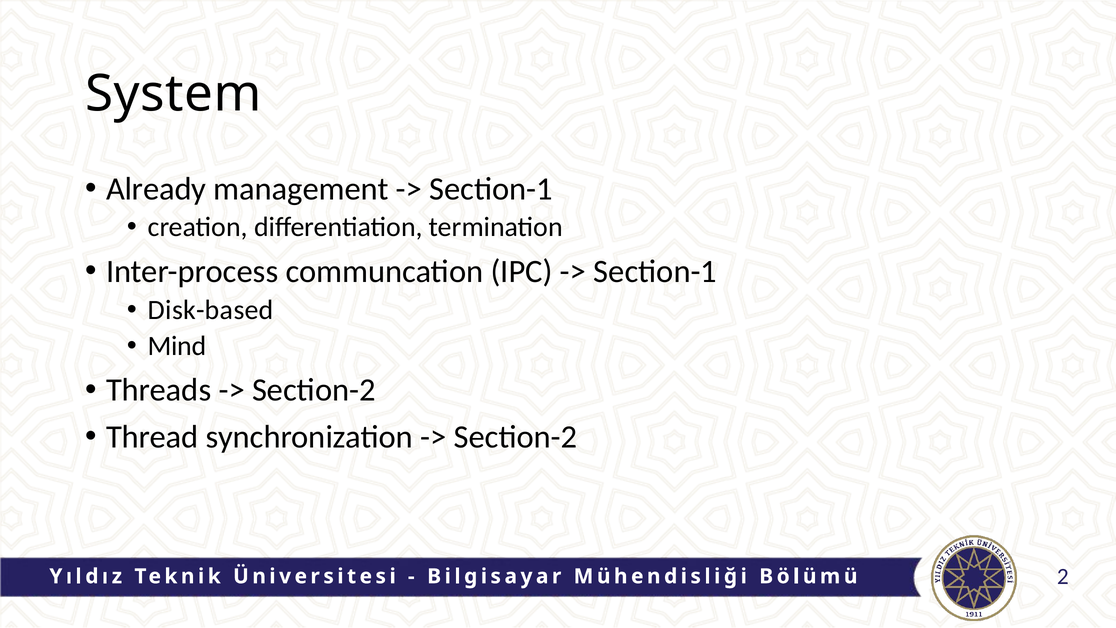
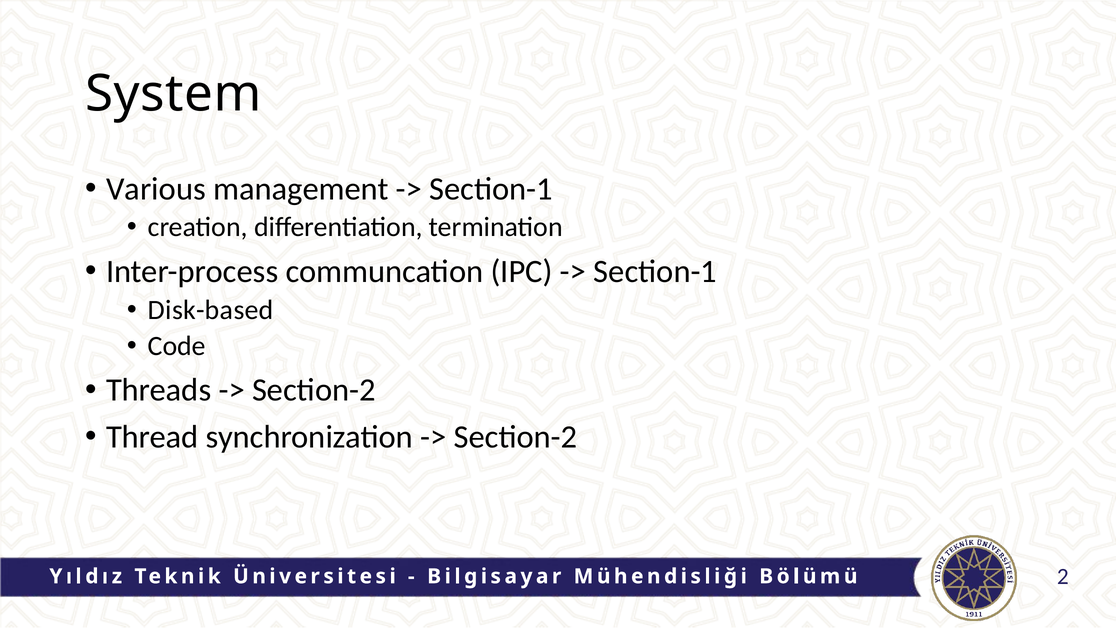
Already: Already -> Various (156, 189)
Mind: Mind -> Code (177, 346)
